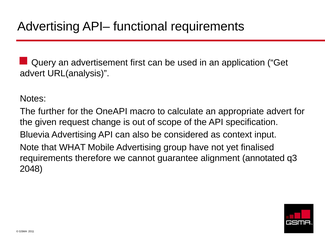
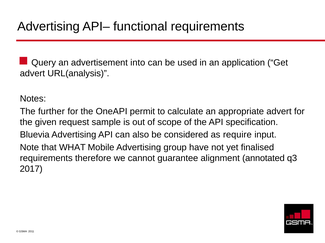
first: first -> into (138, 63)
macro: macro -> permit (142, 112)
change: change -> sample (106, 122)
context: context -> require (237, 135)
2048: 2048 -> 2017 (31, 169)
